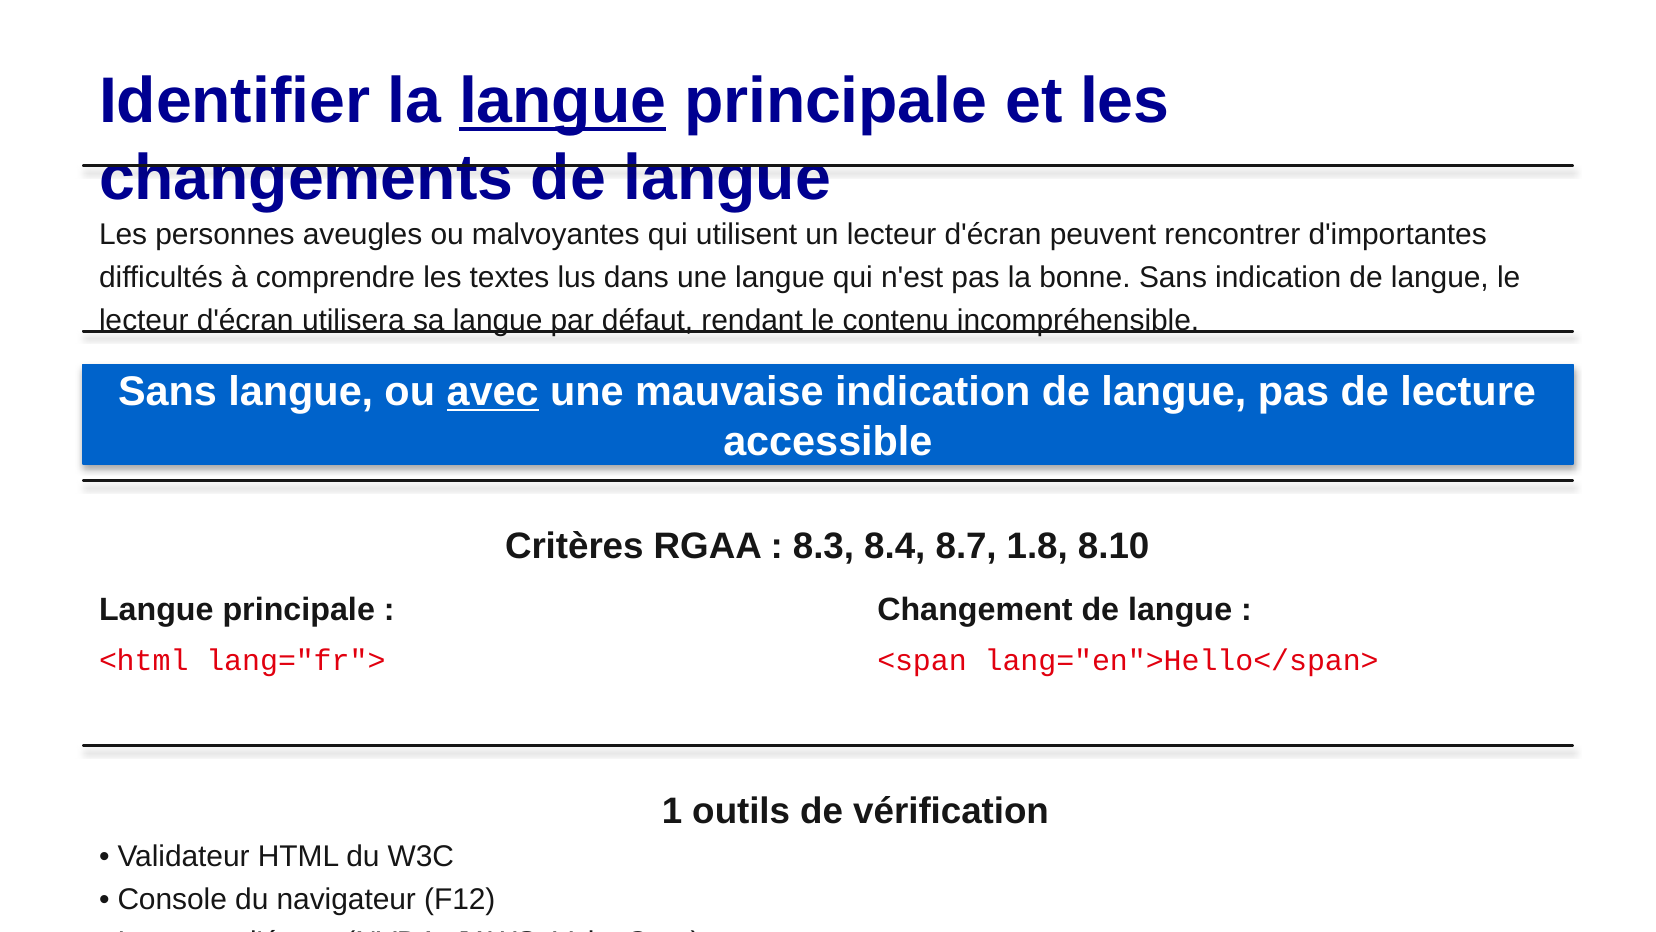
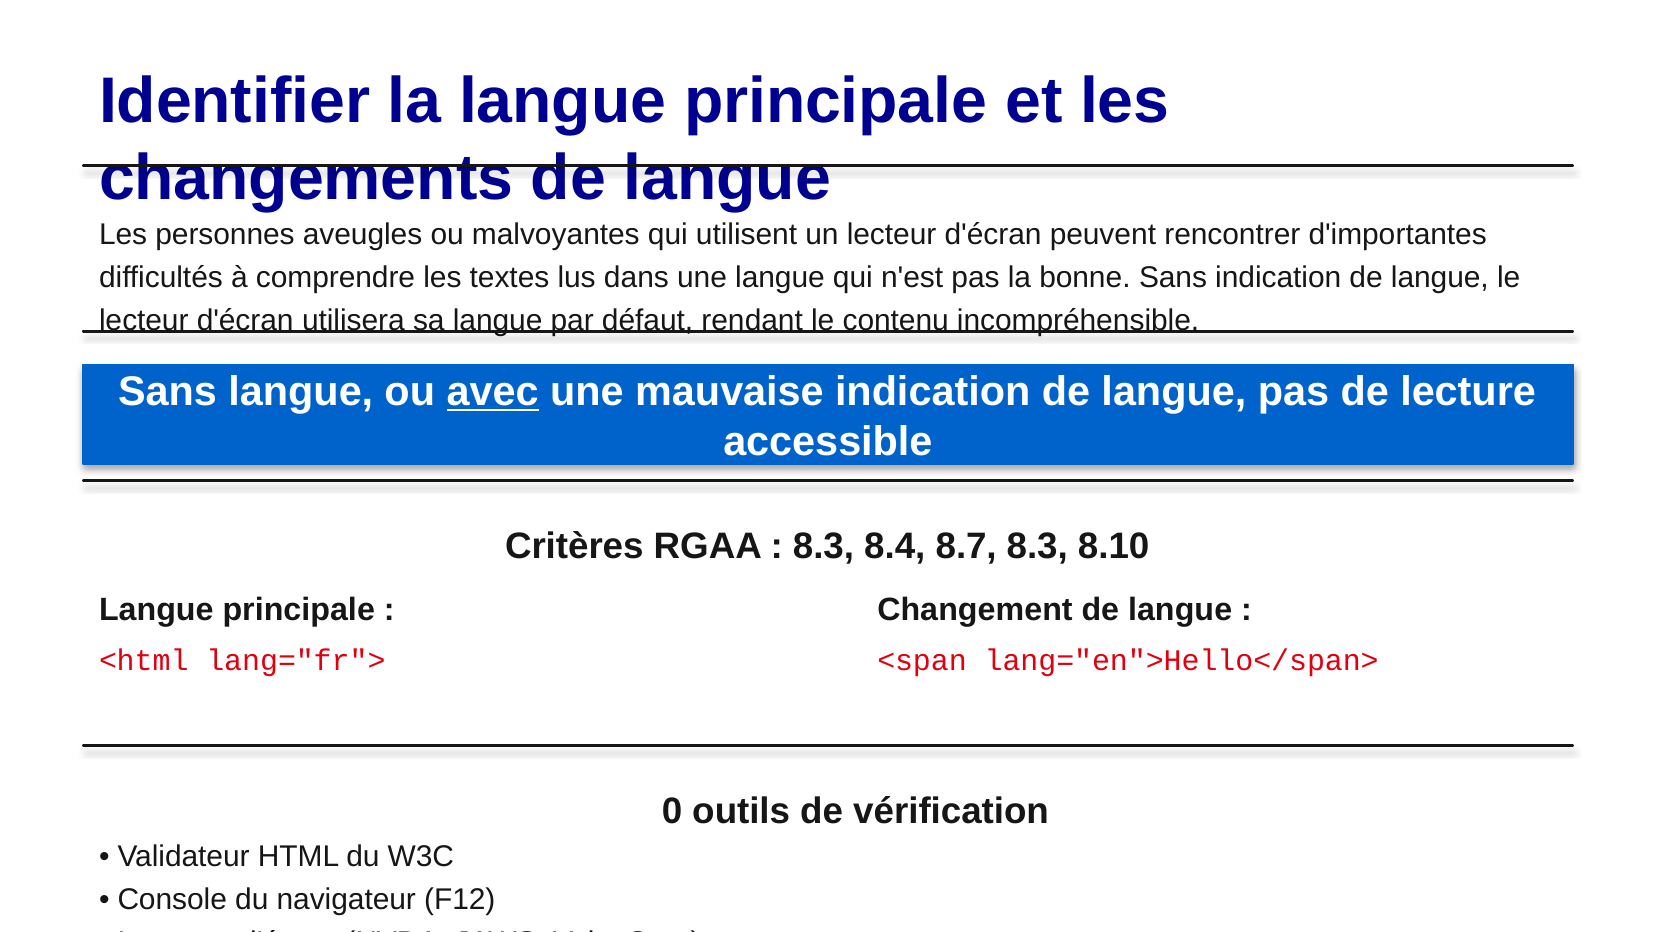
langue underline: present -> none (563, 101)
8.7 1.8: 1.8 -> 8.3 (1037, 546)
1: 1 -> 0 (672, 811)
